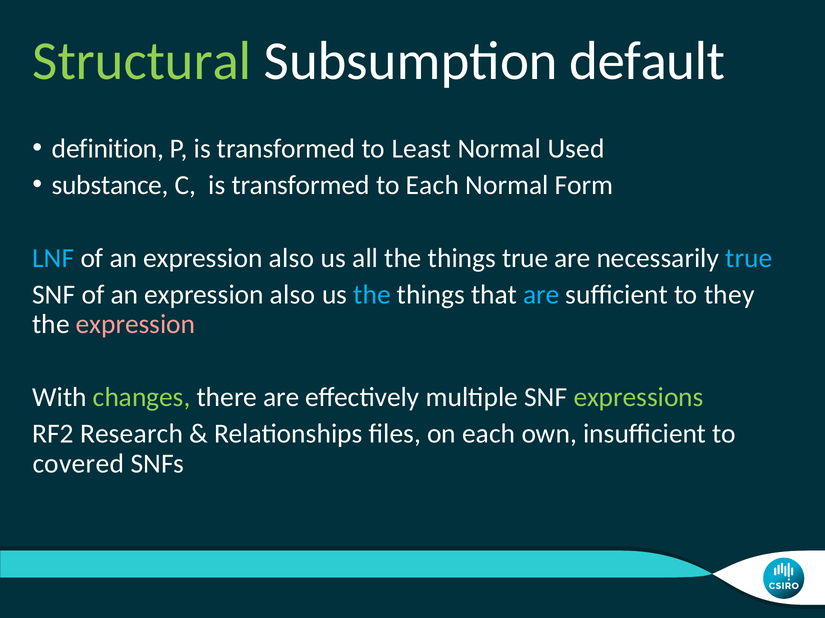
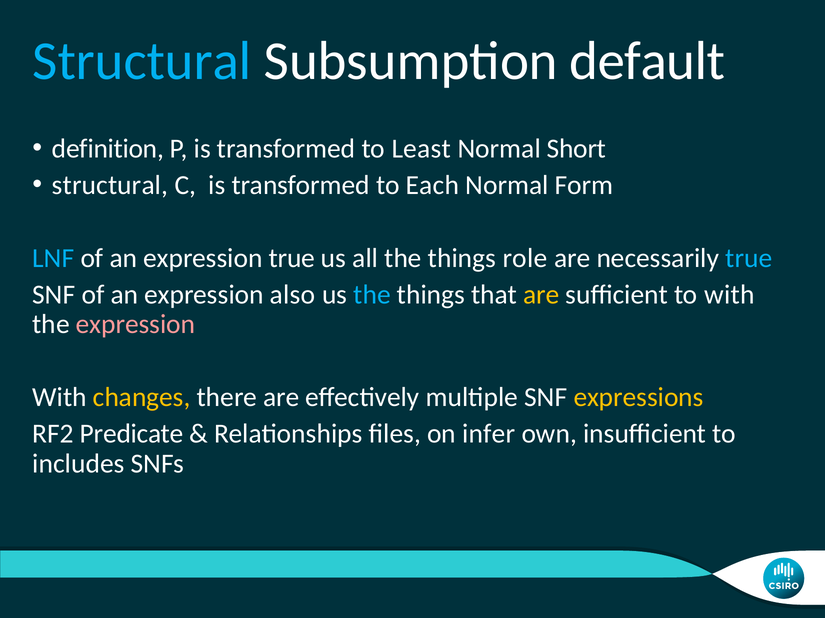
Structural colour: light green -> light blue (142, 61)
Used: Used -> Short (576, 149)
substance: substance -> structural (110, 185)
also: also -> true (292, 258)
things true: true -> role (525, 258)
are colour: light blue -> yellow (541, 295)
to they: they -> with (729, 295)
changes colour: light green -> yellow (142, 398)
expressions colour: light green -> yellow (639, 398)
Research: Research -> Predicate (132, 434)
on each: each -> infer (489, 434)
covered: covered -> includes (78, 464)
